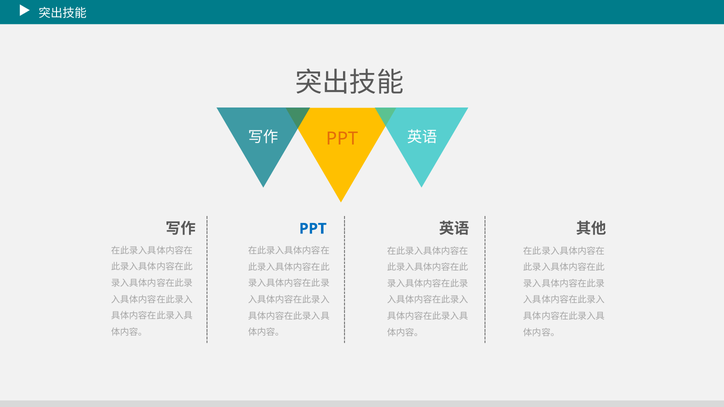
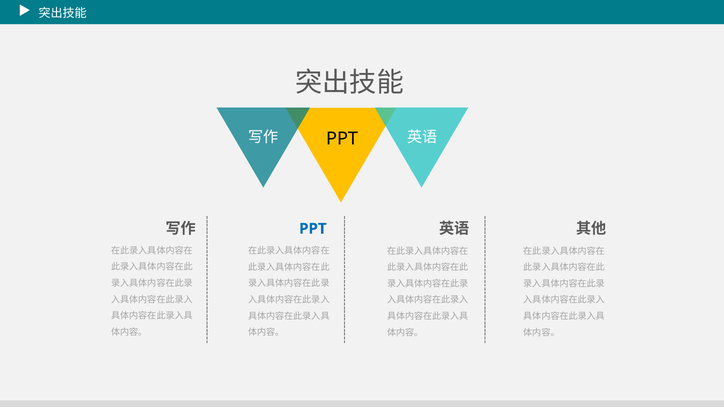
PPT colour: orange -> black (342, 139)
